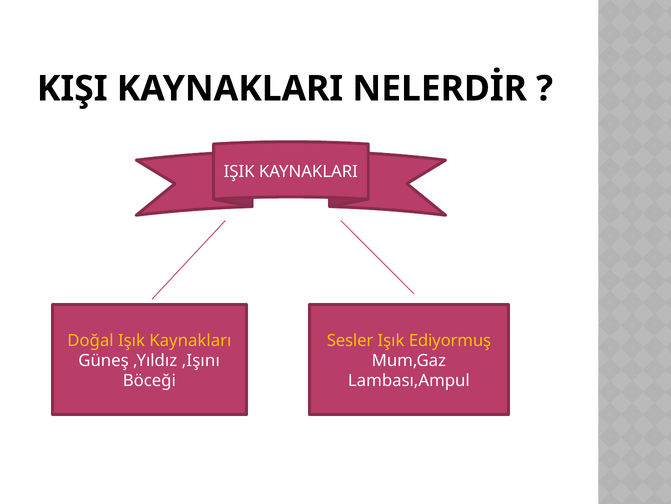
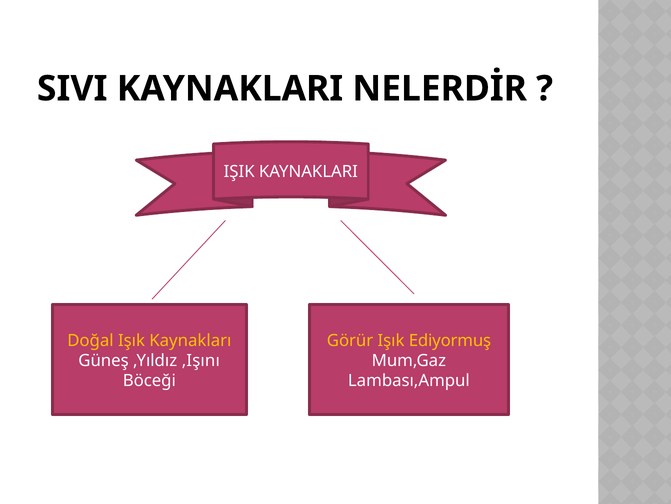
KIŞI: KIŞI -> SIVI (72, 89)
Sesler: Sesler -> Görür (350, 340)
